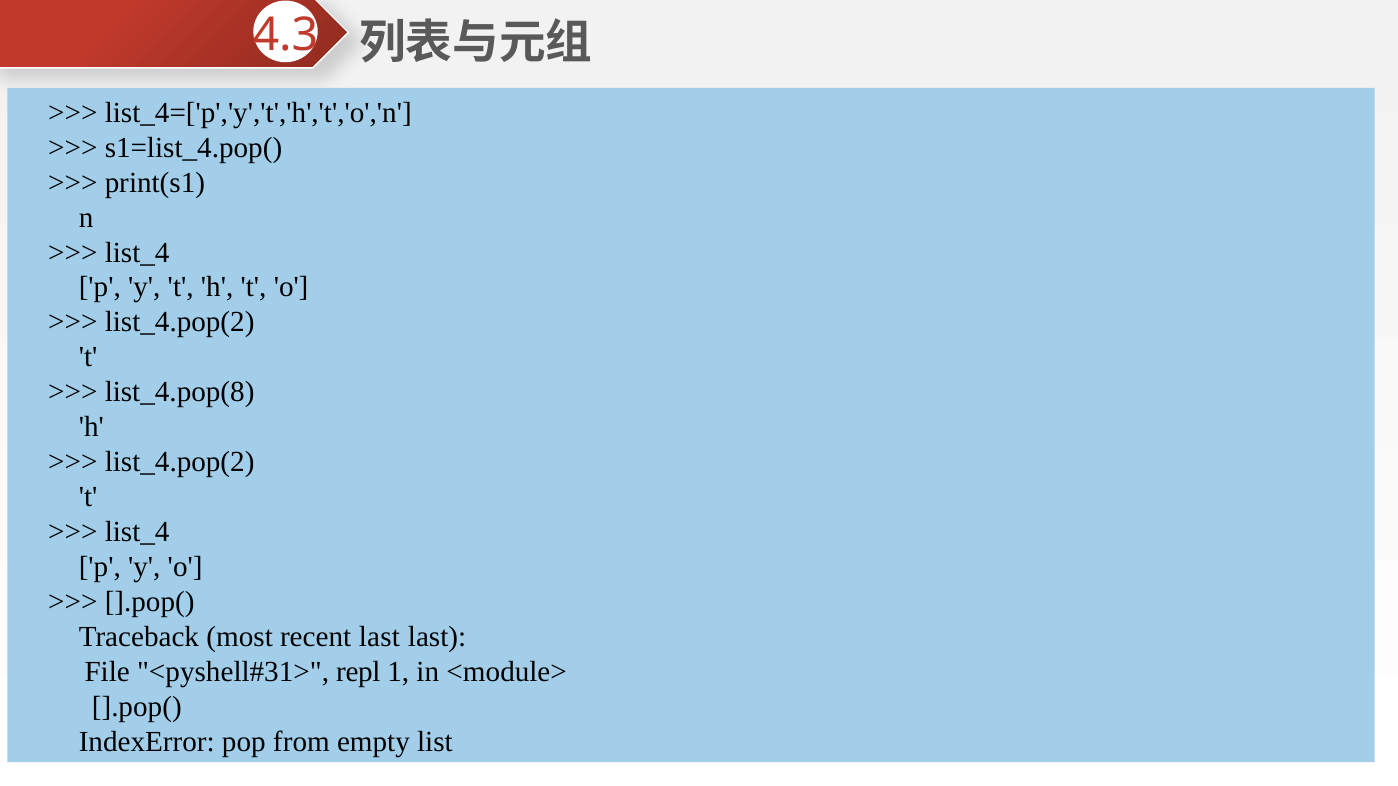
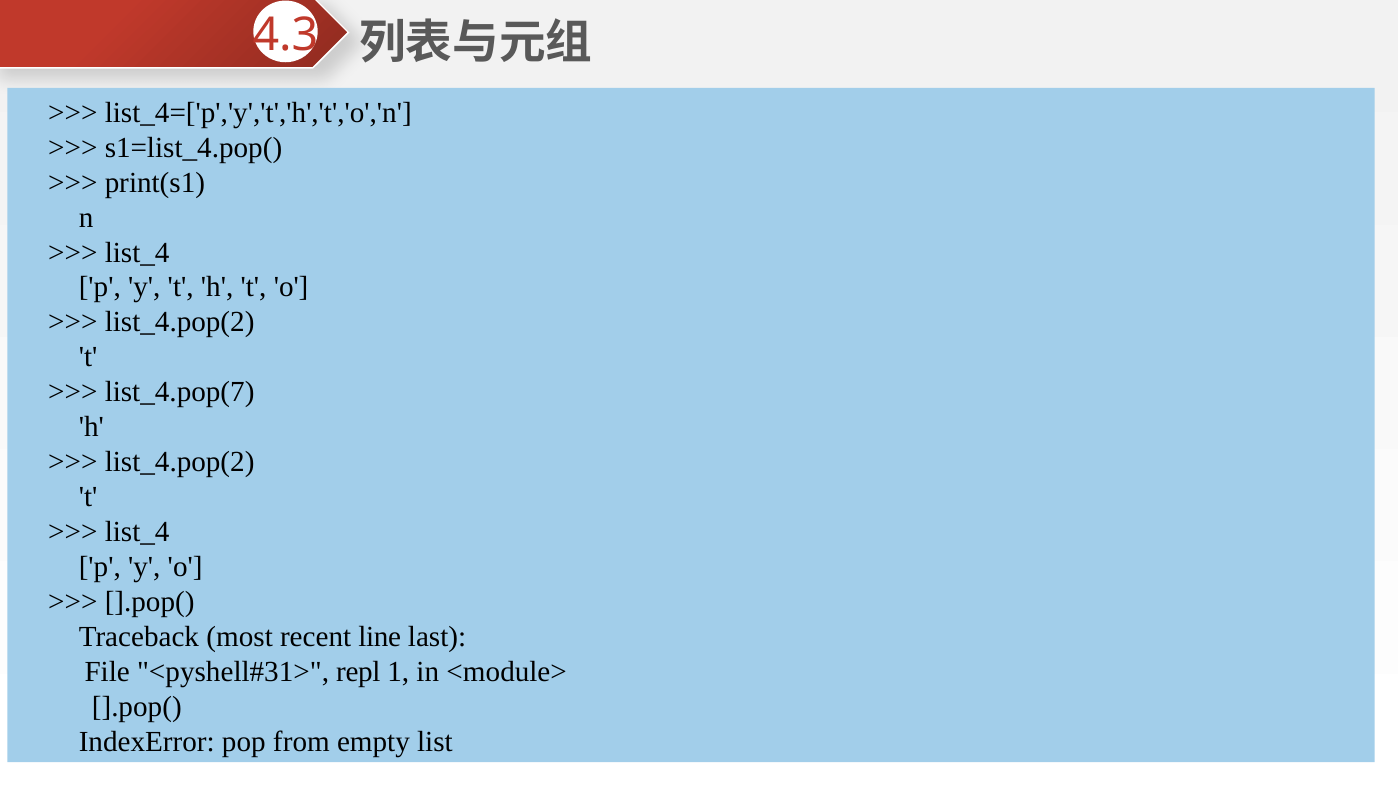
list_4.pop(8: list_4.pop(8 -> list_4.pop(7 (180, 392)
recent last: last -> line (380, 637)
